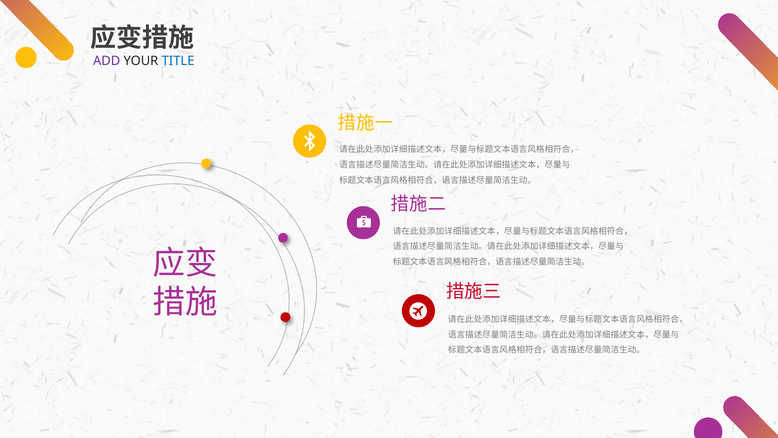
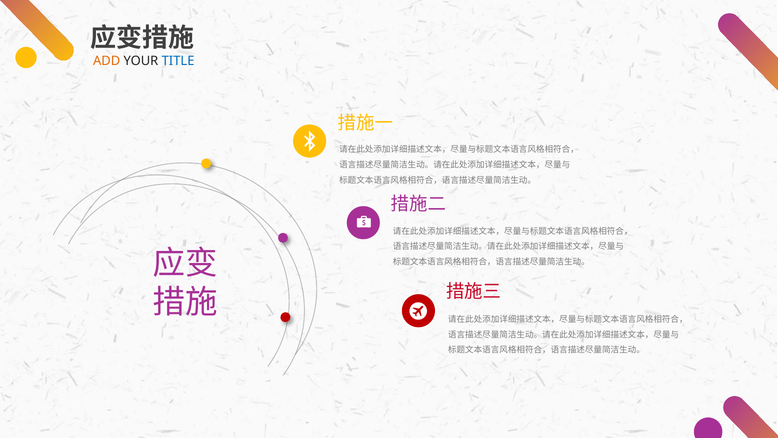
ADD colour: purple -> orange (107, 61)
